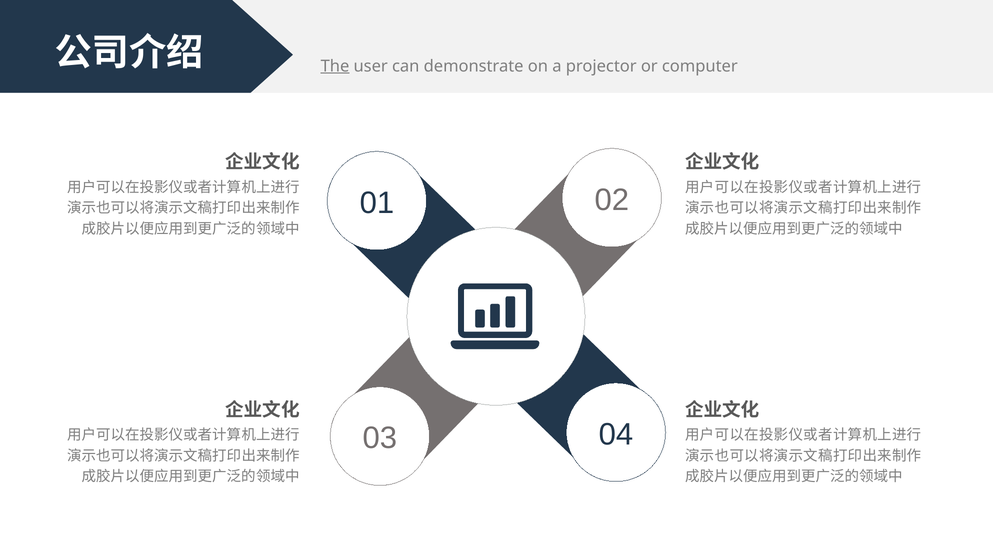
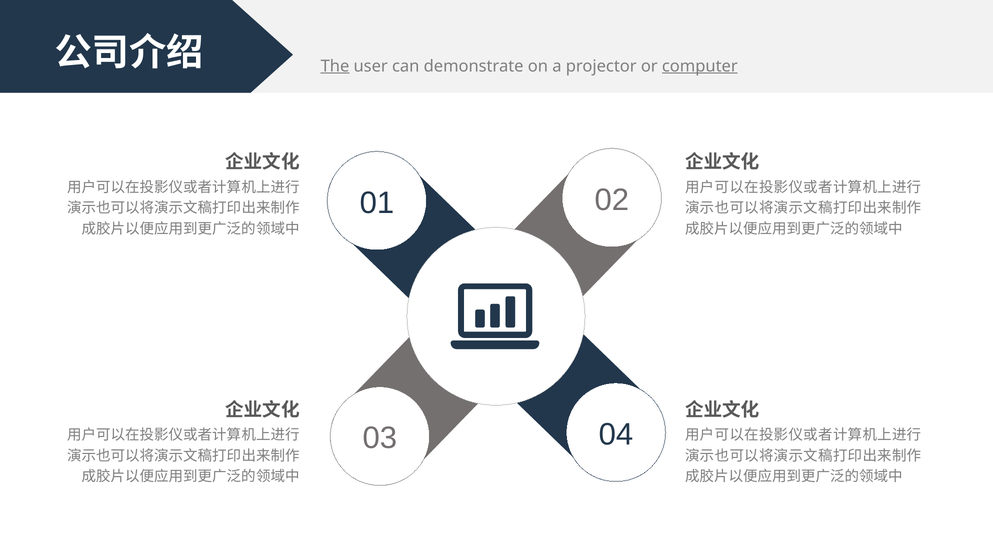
computer underline: none -> present (700, 66)
